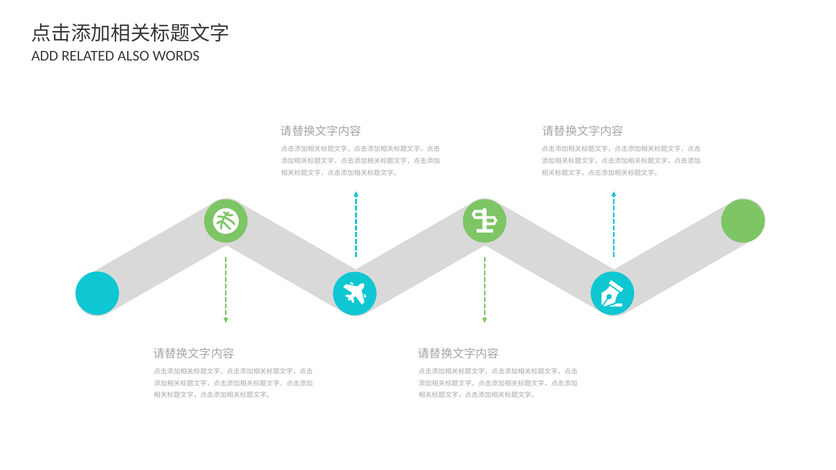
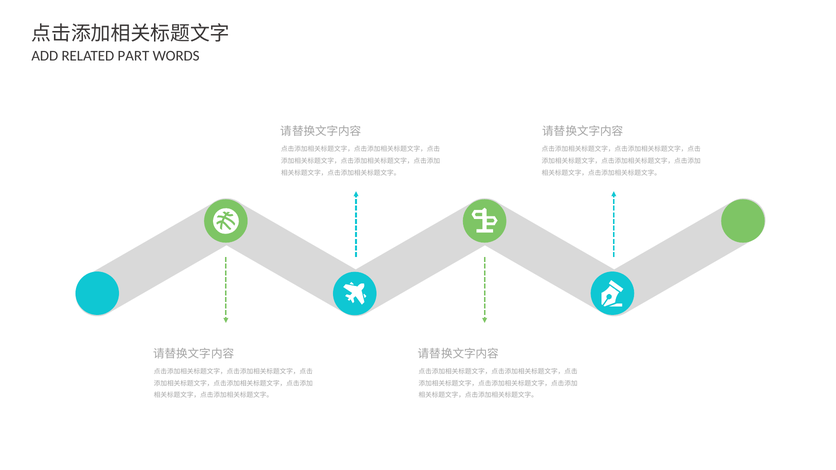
ALSO: ALSO -> PART (133, 56)
